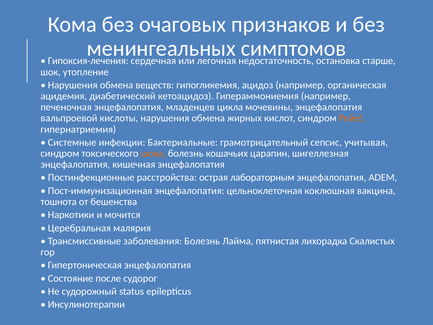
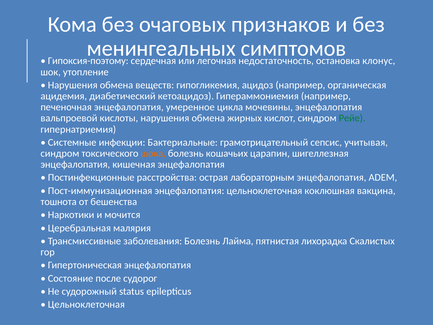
Гипоксия-лечения: Гипоксия-лечения -> Гипоксия-поэтому (88, 61)
старше: старше -> клонус (379, 61)
младенцев: младенцев -> умеренное (190, 107)
Рейе colour: orange -> green (352, 118)
Инсулинотерапии: Инсулинотерапии -> Цельноклеточная (86, 304)
